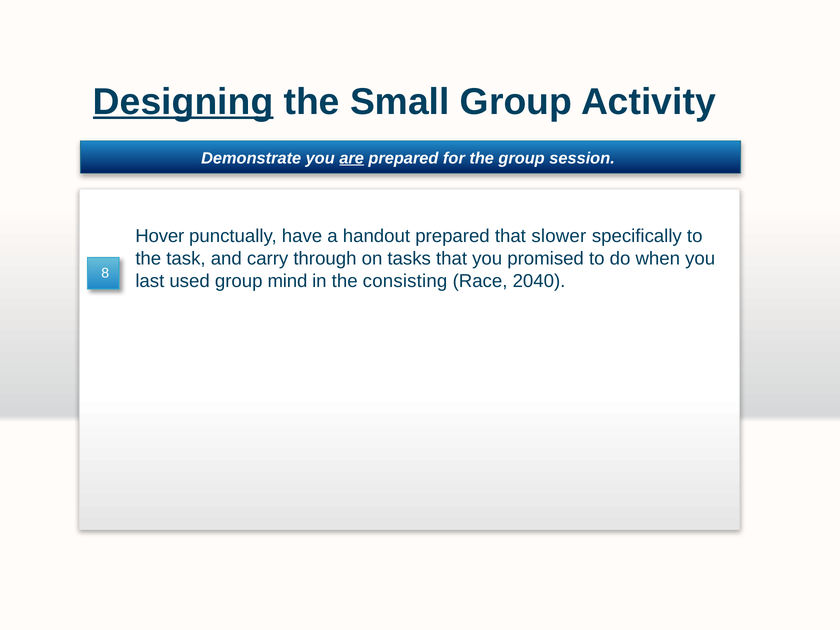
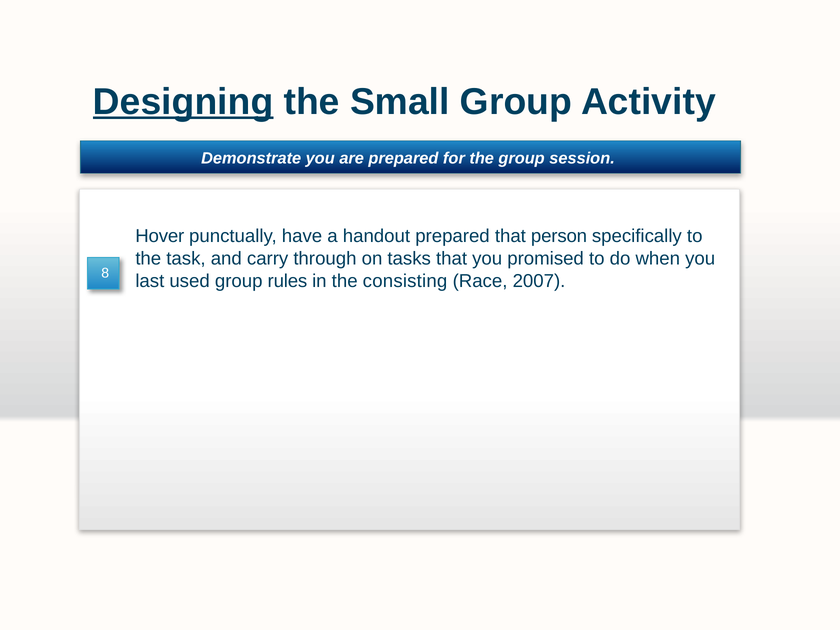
are underline: present -> none (352, 158)
slower: slower -> person (559, 236)
mind: mind -> rules (287, 281)
2040: 2040 -> 2007 (539, 281)
